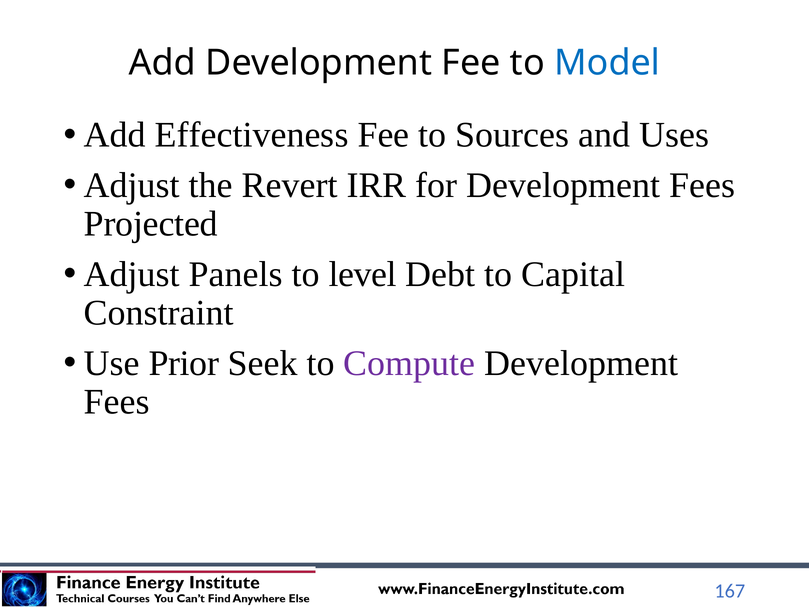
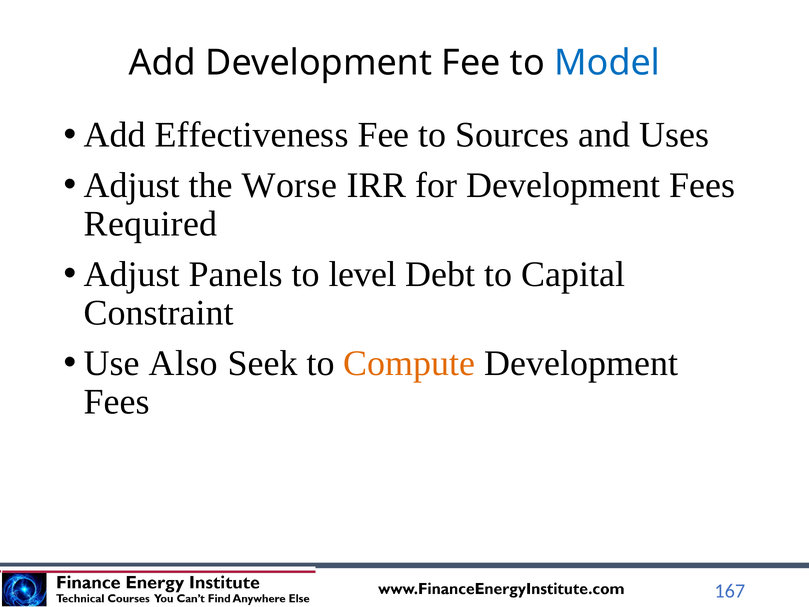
Revert: Revert -> Worse (289, 185)
Projected: Projected -> Required (151, 224)
Prior: Prior -> Also (183, 363)
Compute colour: purple -> orange (409, 363)
